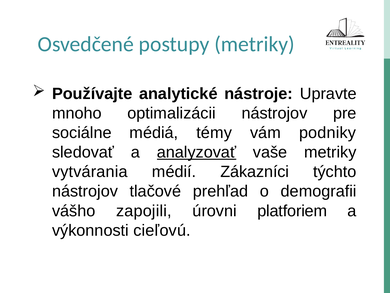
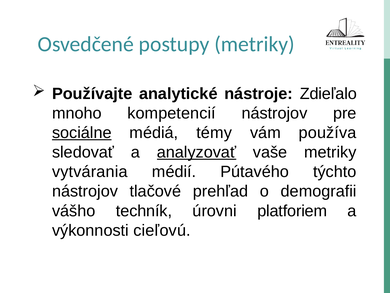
Upravte: Upravte -> Zdieľalo (328, 94)
optimalizácii: optimalizácii -> kompetencií (172, 113)
sociálne underline: none -> present (82, 133)
podniky: podniky -> používa (328, 133)
Zákazníci: Zákazníci -> Pútavého (255, 172)
zapojili: zapojili -> techník (144, 211)
